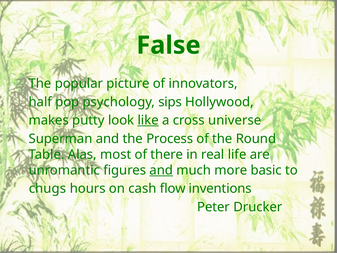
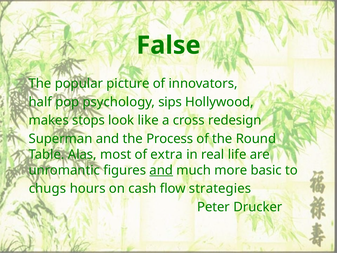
putty: putty -> stops (89, 120)
like underline: present -> none (148, 120)
universe: universe -> redesign (235, 120)
there: there -> extra (167, 154)
inventions: inventions -> strategies (220, 188)
